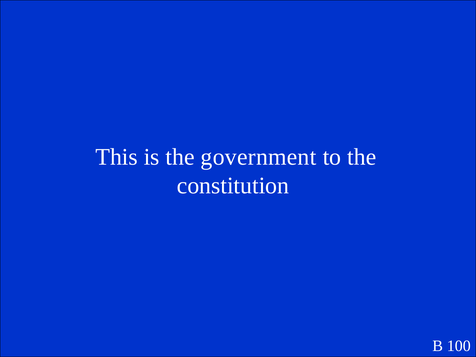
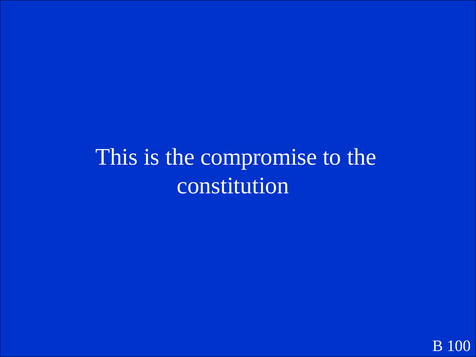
government: government -> compromise (259, 157)
